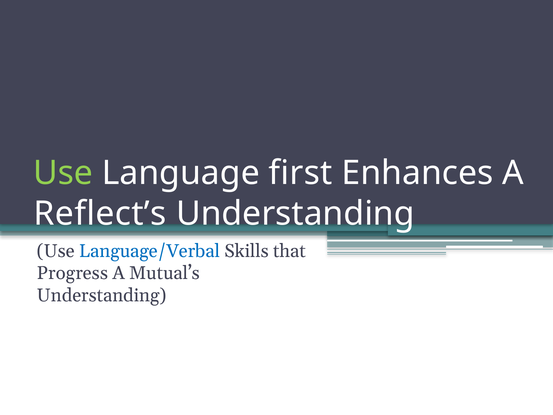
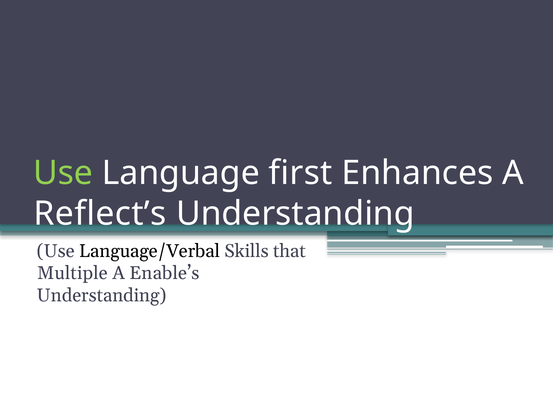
Language/Verbal colour: blue -> black (150, 251)
Progress: Progress -> Multiple (72, 273)
Mutual’s: Mutual’s -> Enable’s (164, 273)
